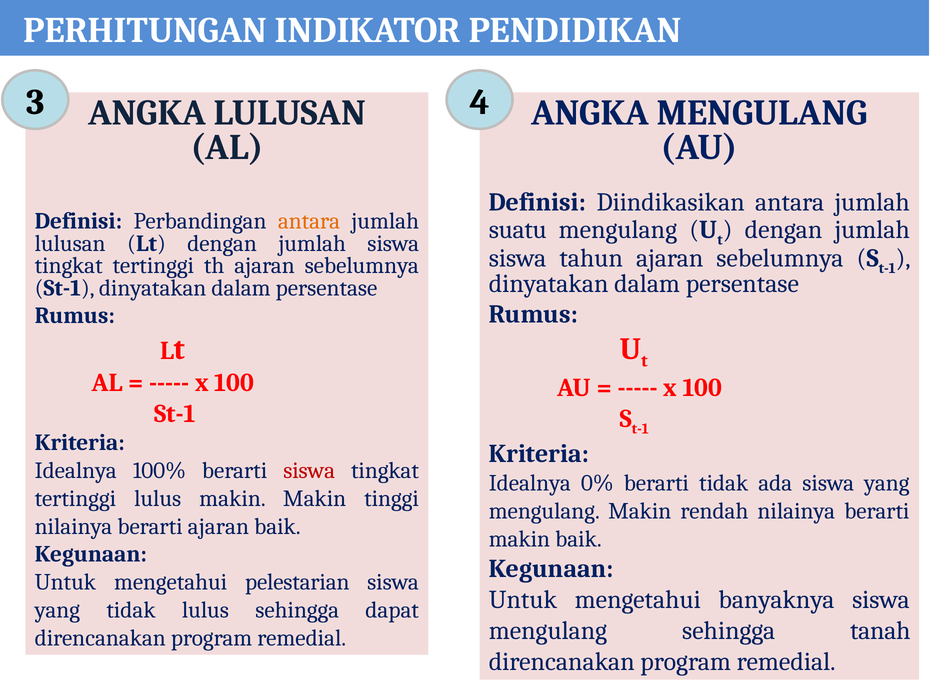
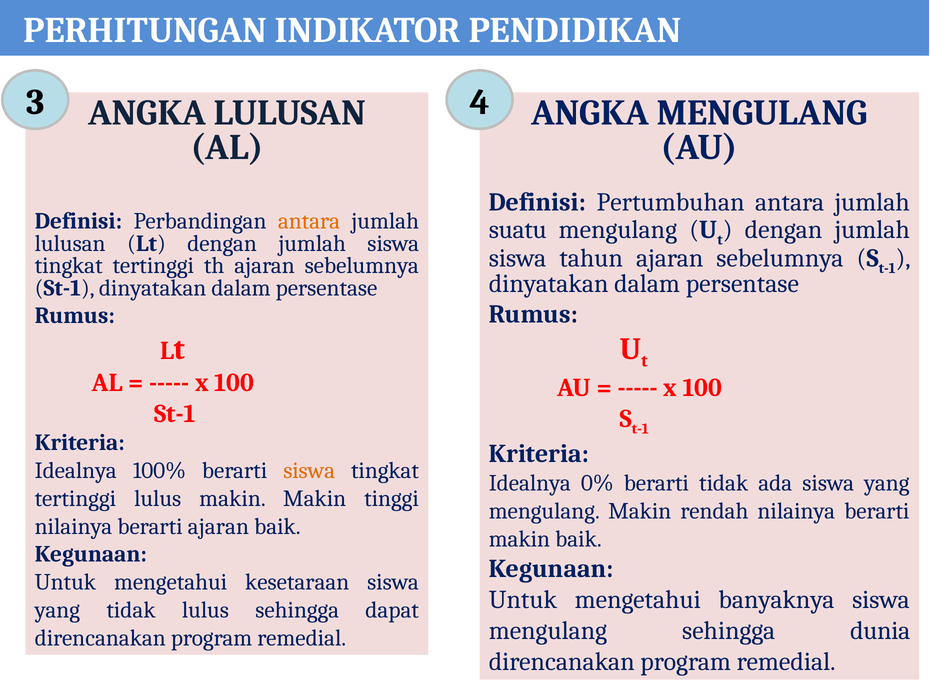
Diindikasikan: Diindikasikan -> Pertumbuhan (671, 203)
siswa colour: red -> orange (309, 471)
pelestarian: pelestarian -> kesetaraan (297, 583)
tanah: tanah -> dunia (880, 631)
